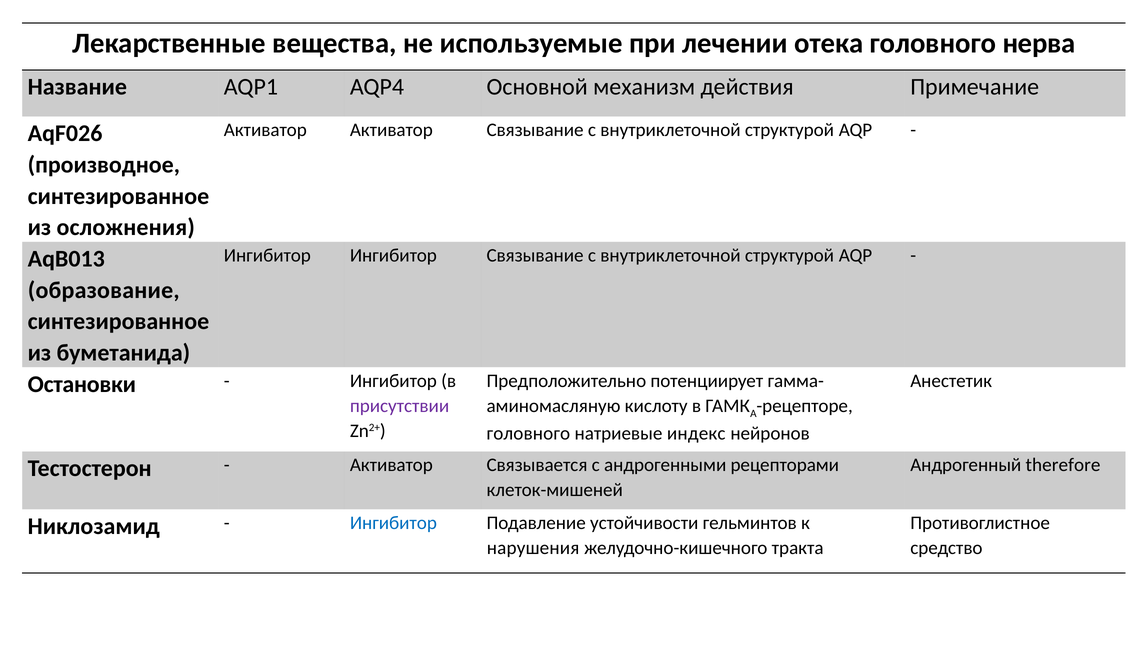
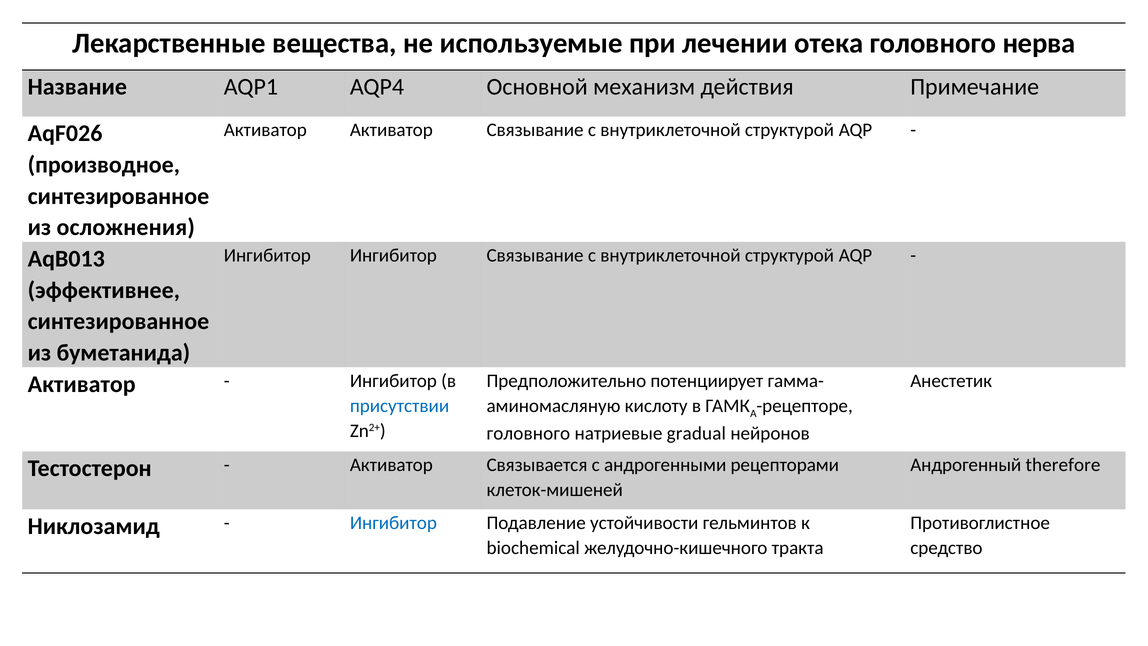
образование: образование -> эффективнее (104, 290)
Остановки: Остановки -> Активатор (82, 384)
присутствии colour: purple -> blue (400, 406)
индекс: индекс -> gradual (696, 433)
нарушения: нарушения -> biochemical (533, 548)
